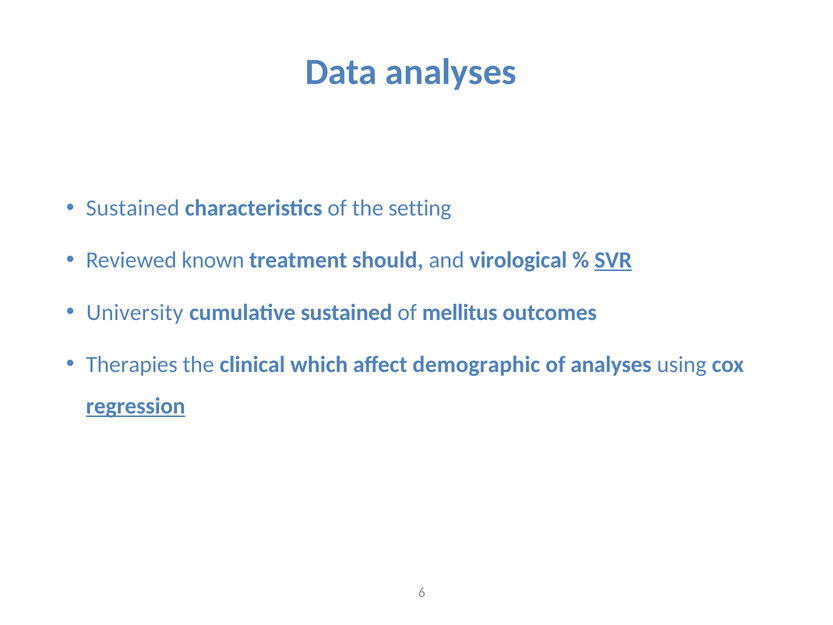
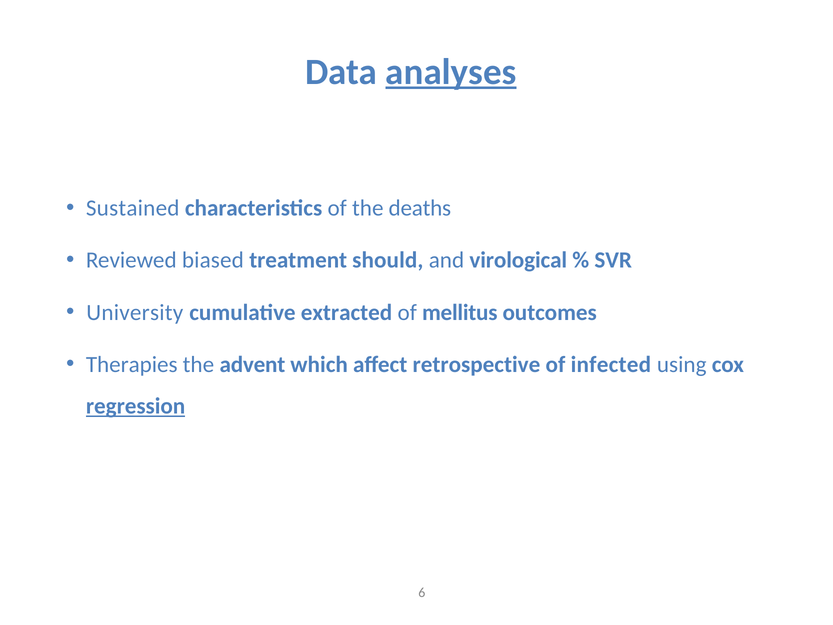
analyses underline: none -> present (451, 72)
setting: setting -> deaths (420, 208)
known: known -> biased (213, 260)
SVR underline: present -> none (613, 260)
cumulative sustained: sustained -> extracted (346, 312)
clinical: clinical -> advent (252, 364)
demographic: demographic -> retrospective (476, 364)
of analyses: analyses -> infected (611, 364)
